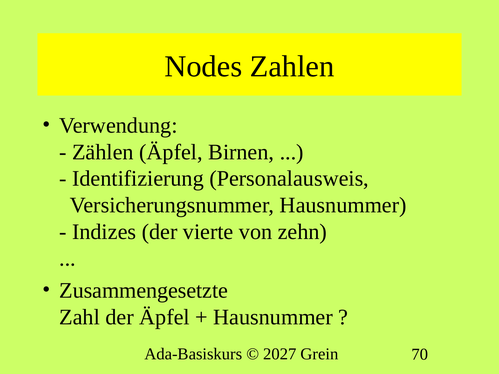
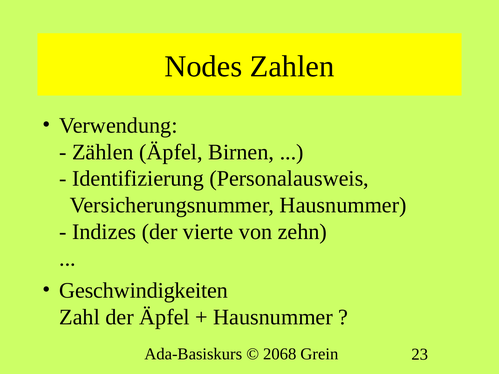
Zusammengesetzte: Zusammengesetzte -> Geschwindigkeiten (144, 291)
2027: 2027 -> 2068 (280, 354)
70: 70 -> 23 (420, 355)
